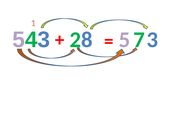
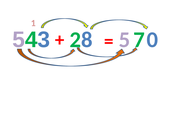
3: 3 -> 0 (152, 40)
